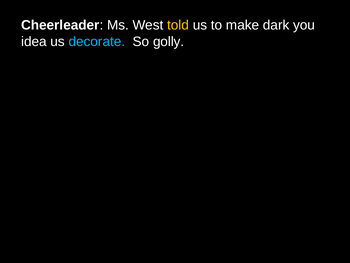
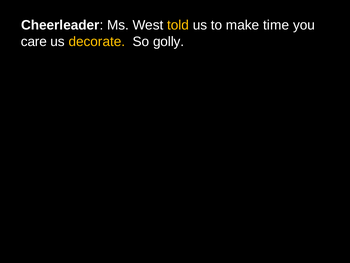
dark: dark -> time (276, 25)
idea: idea -> care (34, 42)
decorate colour: light blue -> yellow (97, 42)
